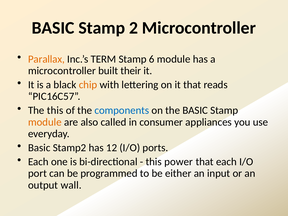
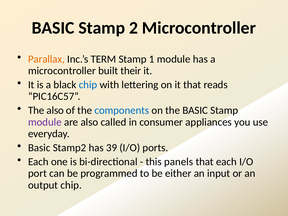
6: 6 -> 1 (152, 59)
chip colour: orange -> blue (88, 85)
The this: this -> also (55, 110)
module colour: orange -> purple (45, 122)
12: 12 -> 39 (112, 148)
power: power -> panels (179, 162)
output wall: wall -> chip (71, 185)
